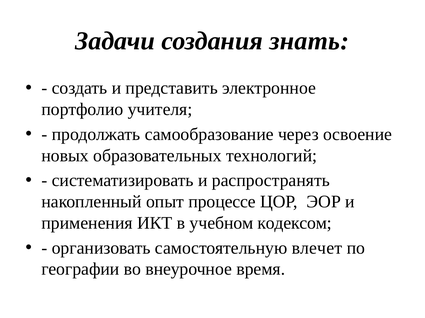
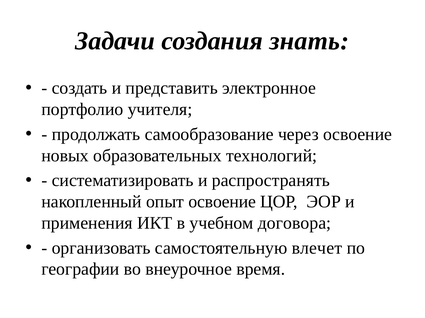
опыт процессе: процессе -> освоение (222, 202)
кодексом: кодексом -> договора (294, 223)
